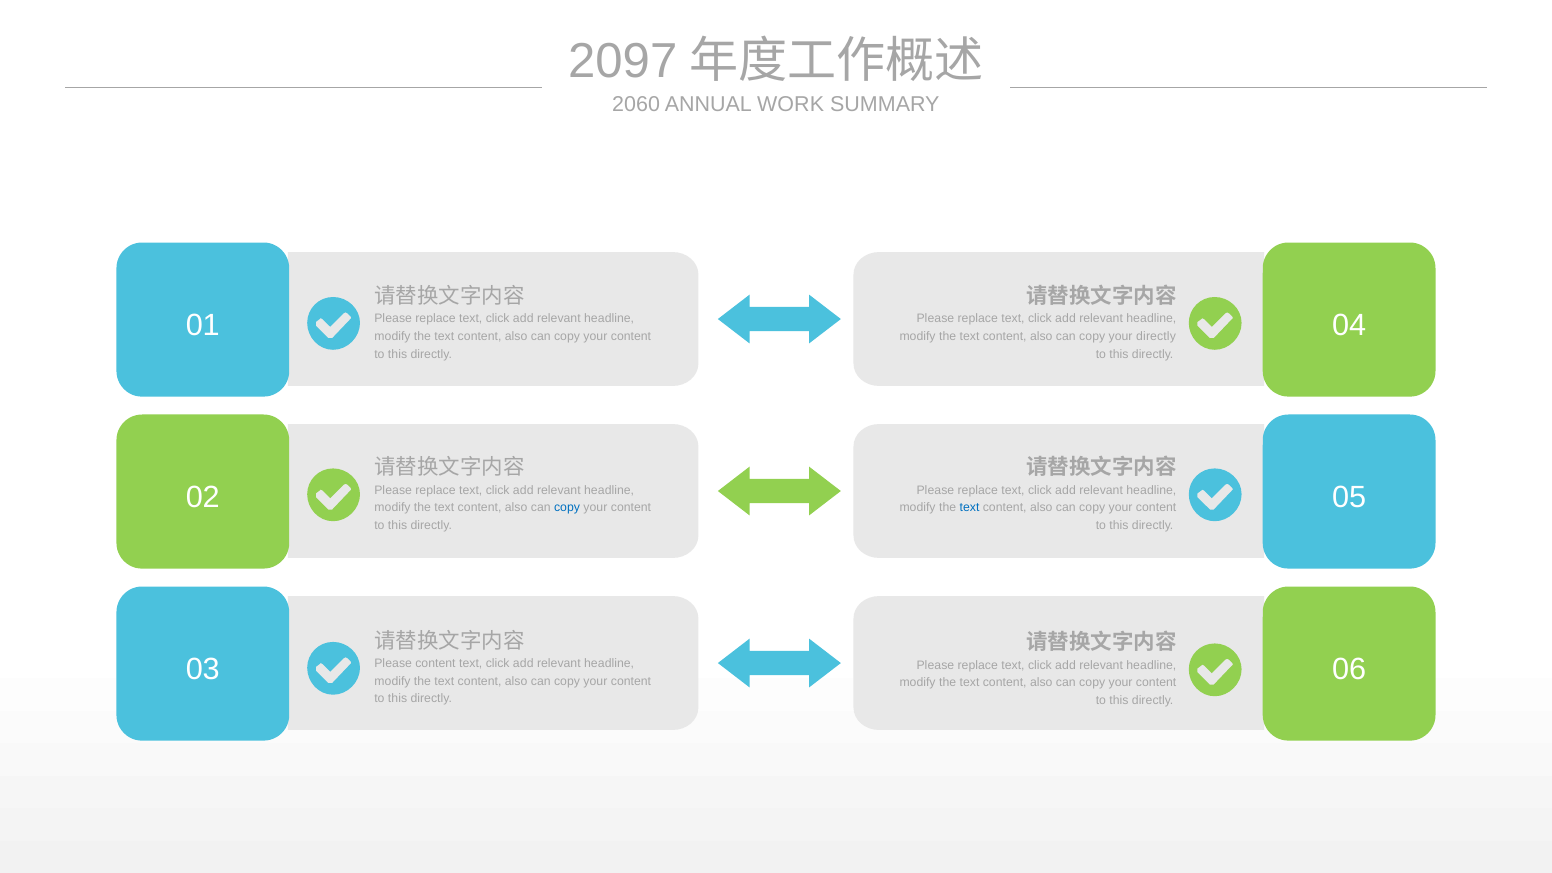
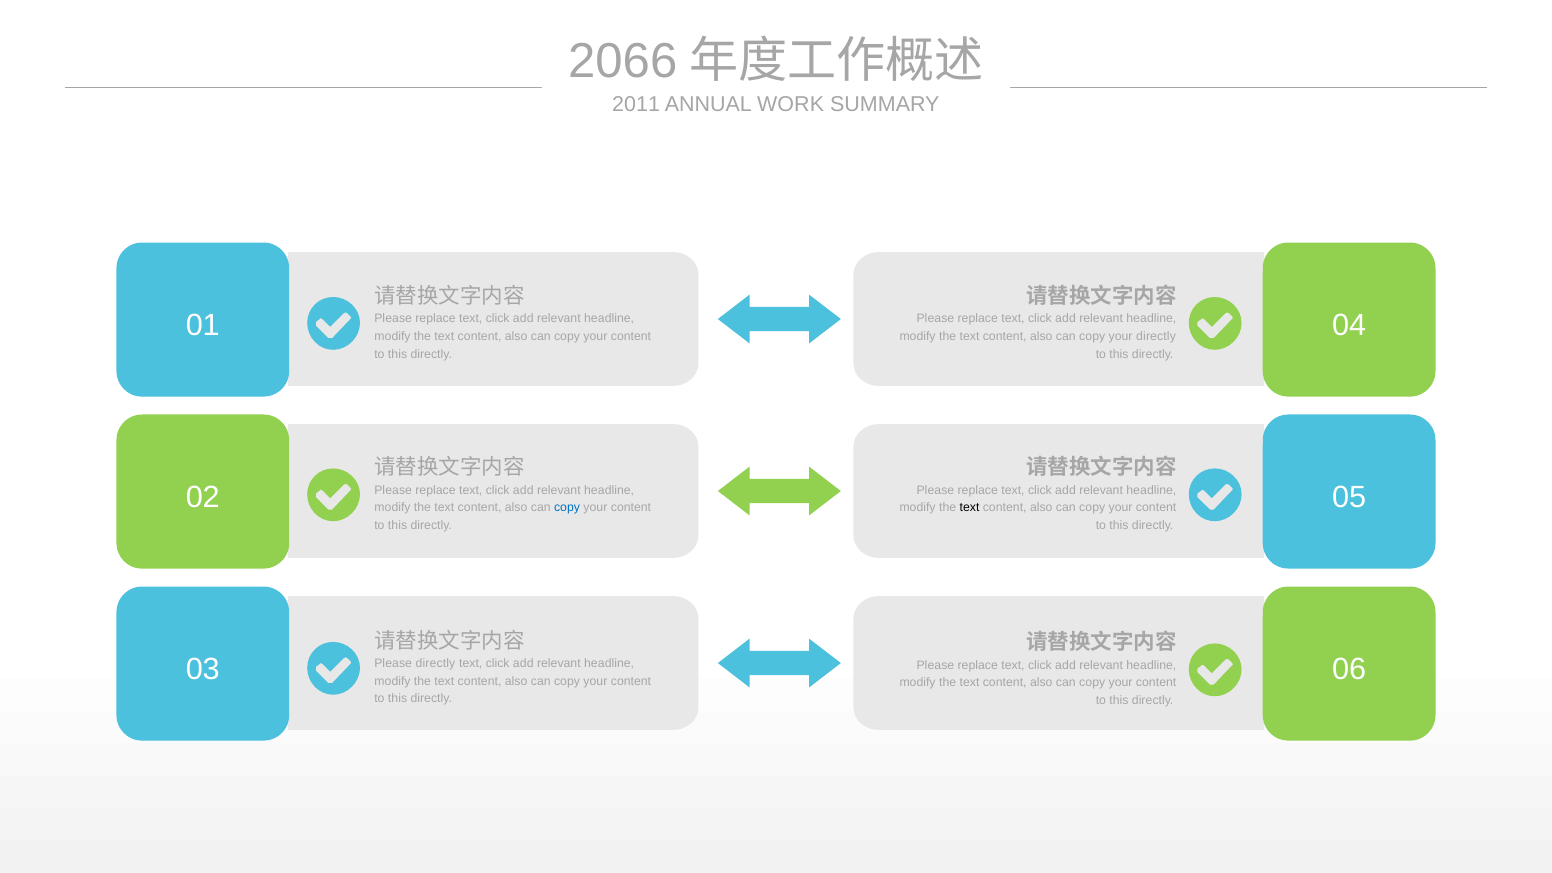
2097: 2097 -> 2066 (623, 61)
2060: 2060 -> 2011 (636, 104)
text colour: blue -> black (970, 508)
Please content: content -> directly (435, 664)
